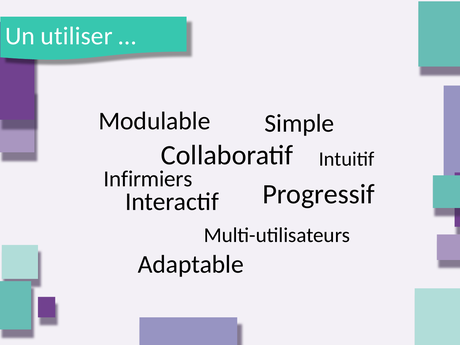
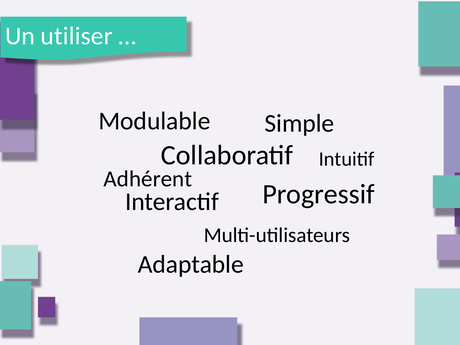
Infirmiers: Infirmiers -> Adhérent (148, 179)
